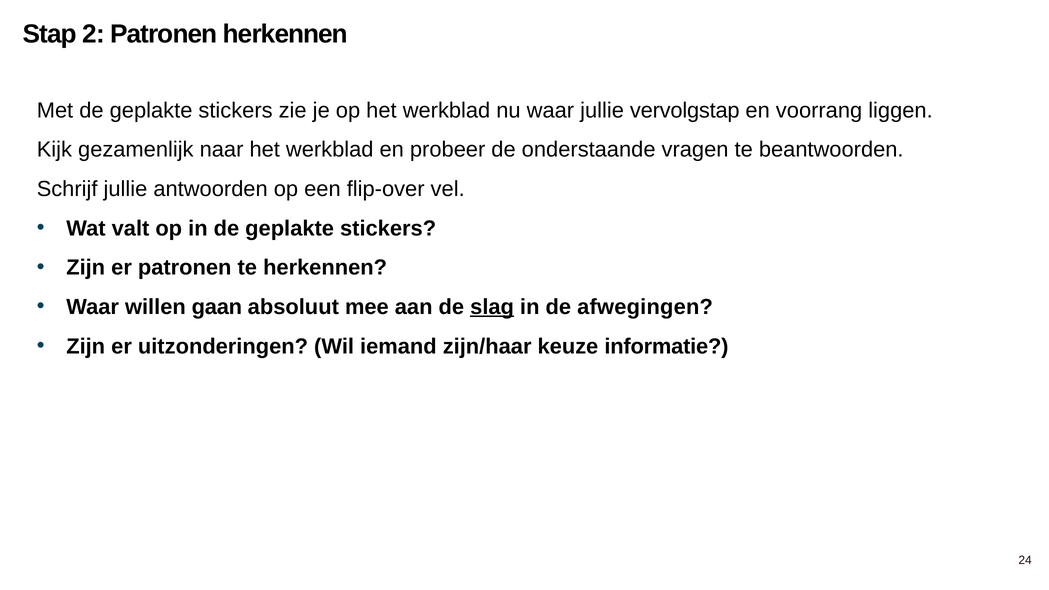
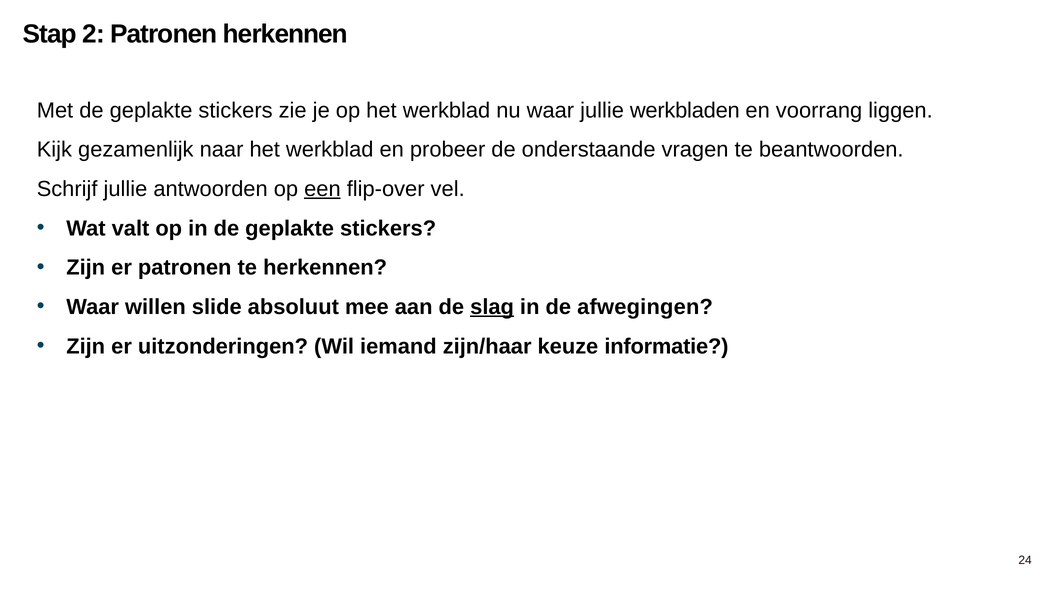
vervolgstap: vervolgstap -> werkbladen (685, 110)
een underline: none -> present (322, 189)
gaan: gaan -> slide (217, 307)
